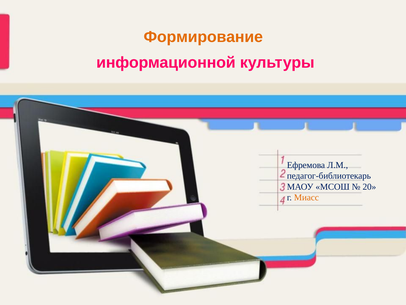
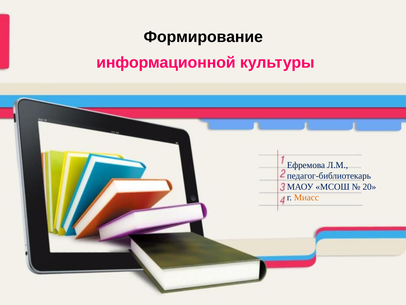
Формирование colour: orange -> black (203, 37)
